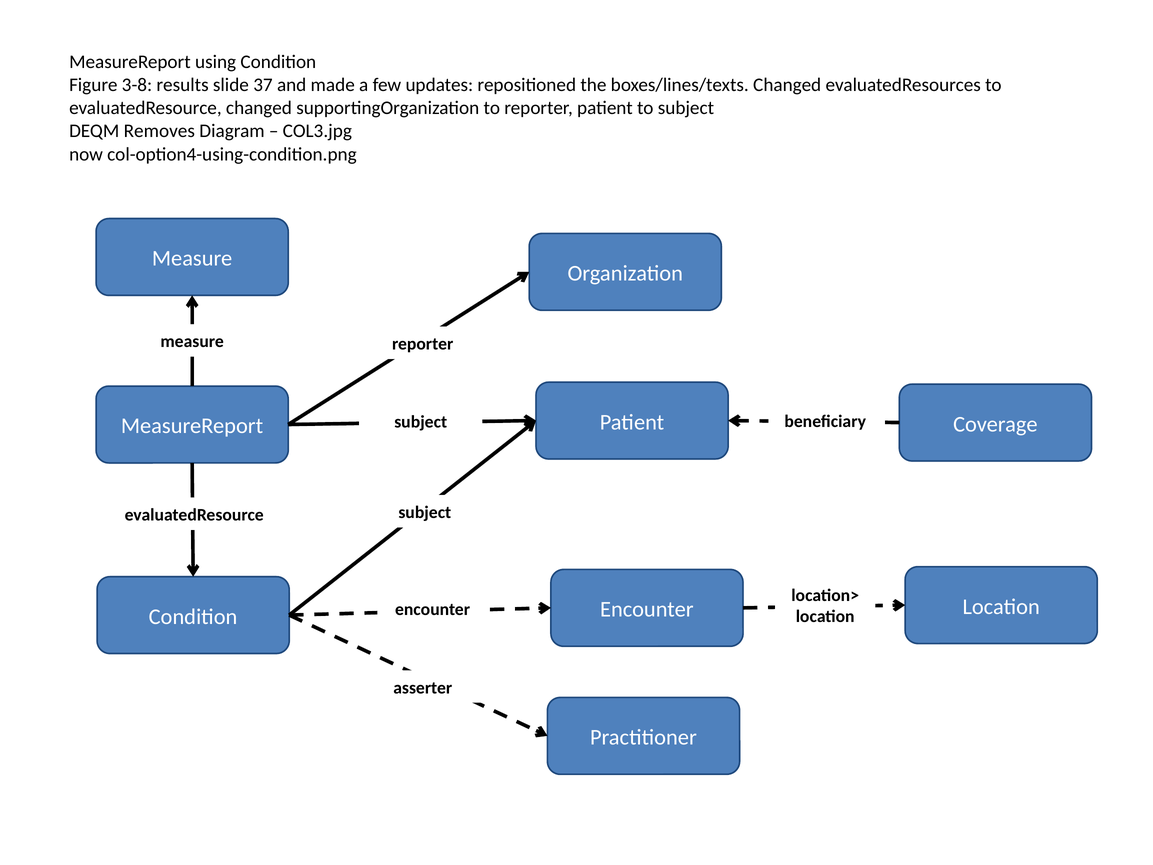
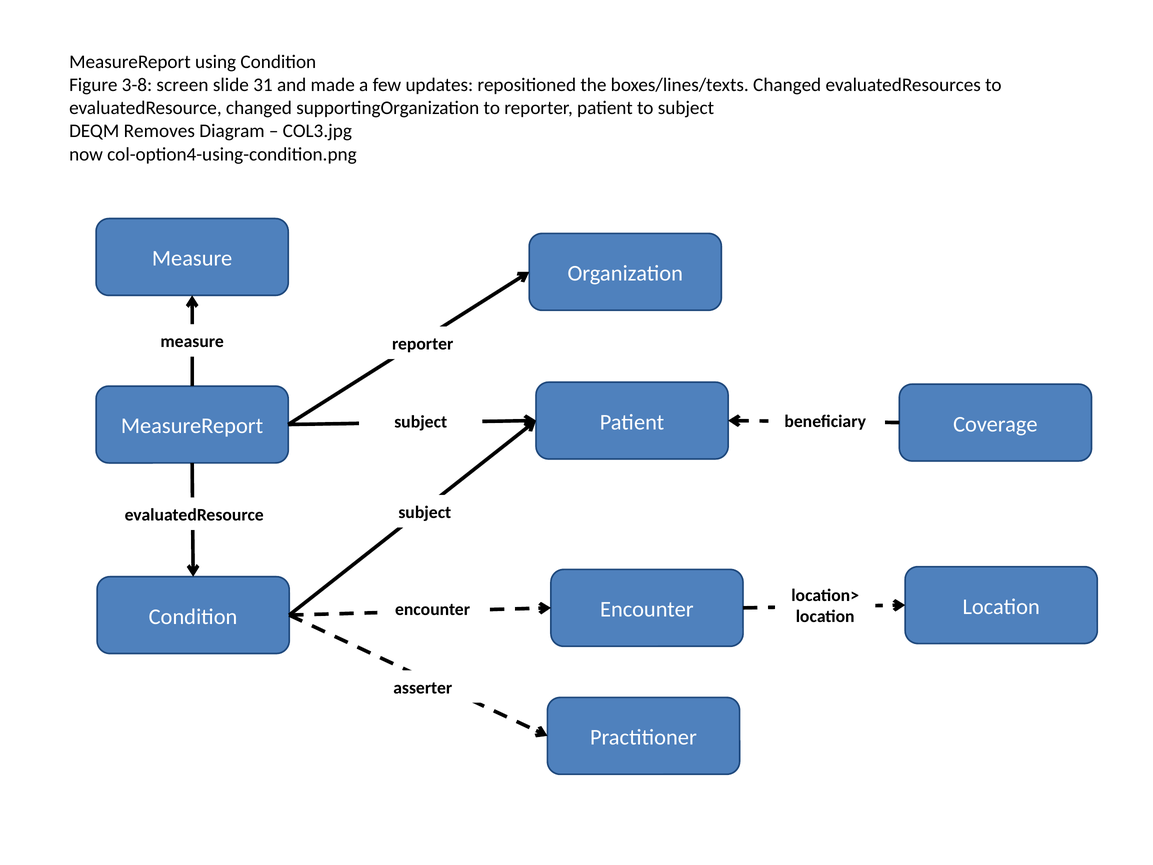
results: results -> screen (182, 85)
37: 37 -> 31 (263, 85)
